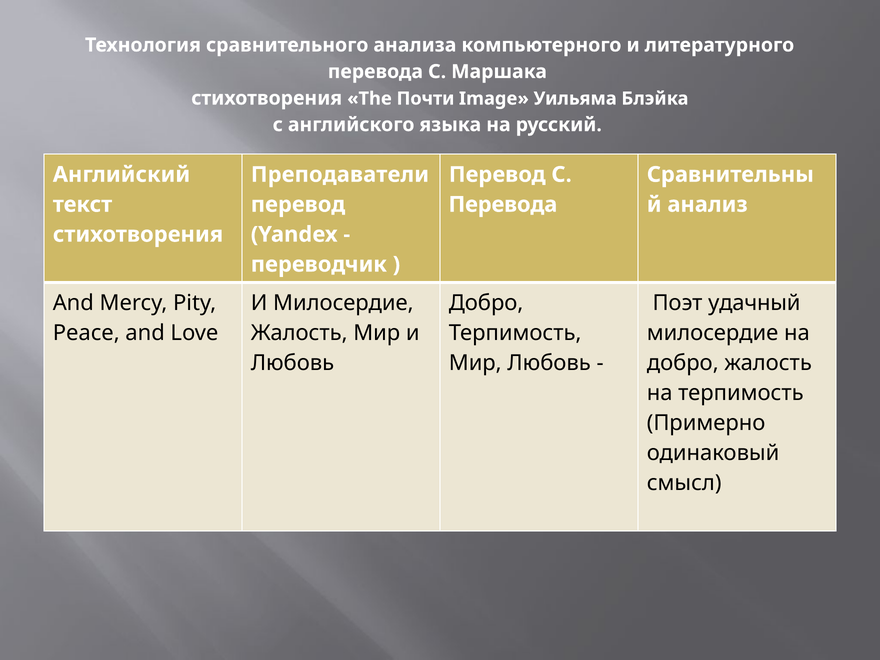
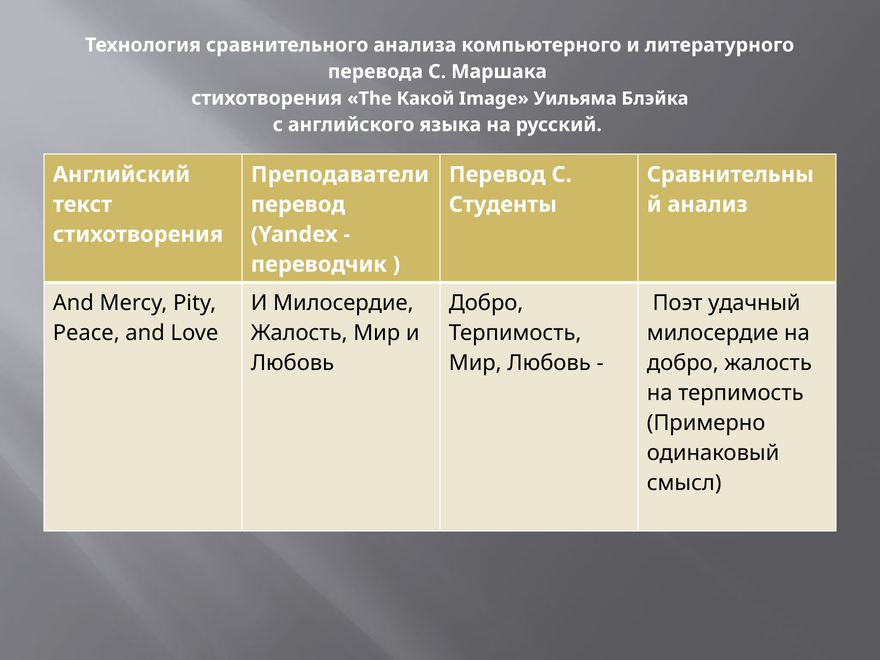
Почти: Почти -> Какой (425, 99)
Перевода: Перевода -> Студенты (503, 205)
